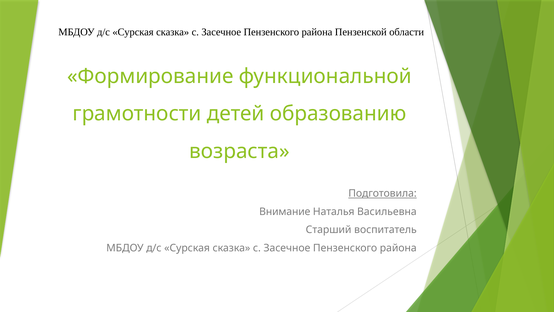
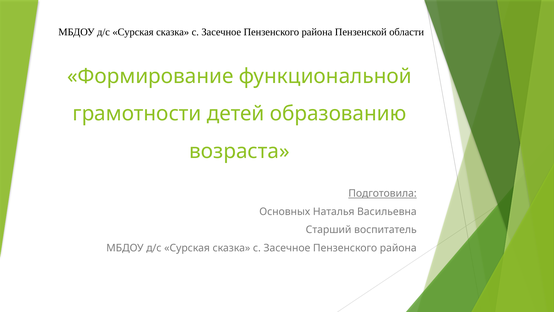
Внимание: Внимание -> Основных (285, 211)
